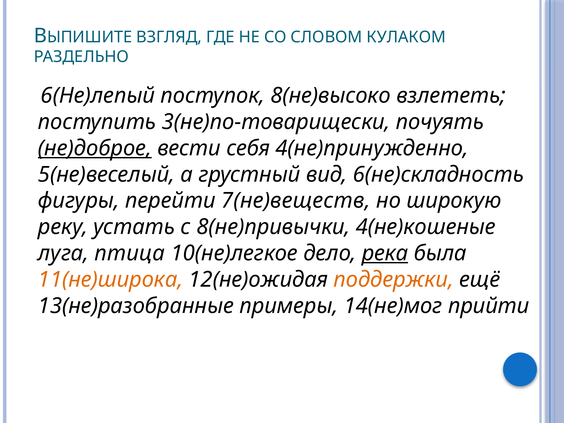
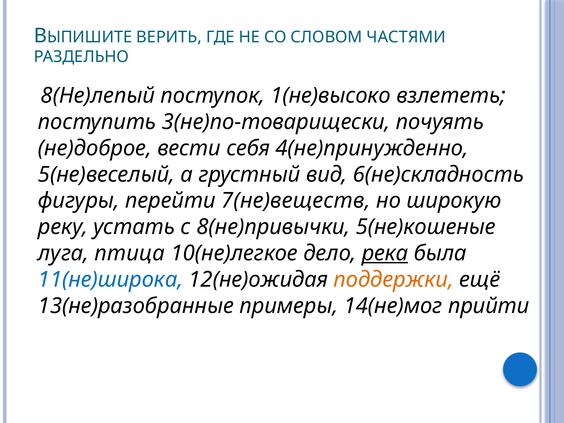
ВЗГЛЯД: ВЗГЛЯД -> ВЕРИТЬ (169, 37)
КУЛАКОМ: КУЛАКОМ -> ЧАСТЯМИ (406, 37)
6(Не)лепый: 6(Не)лепый -> 8(Не)лепый (98, 96)
8(не)высоко: 8(не)высоко -> 1(не)высоко (331, 96)
не)доброе underline: present -> none (95, 148)
4(не)кошеные: 4(не)кошеные -> 5(не)кошеные (426, 227)
11(не)широка colour: orange -> blue (110, 280)
